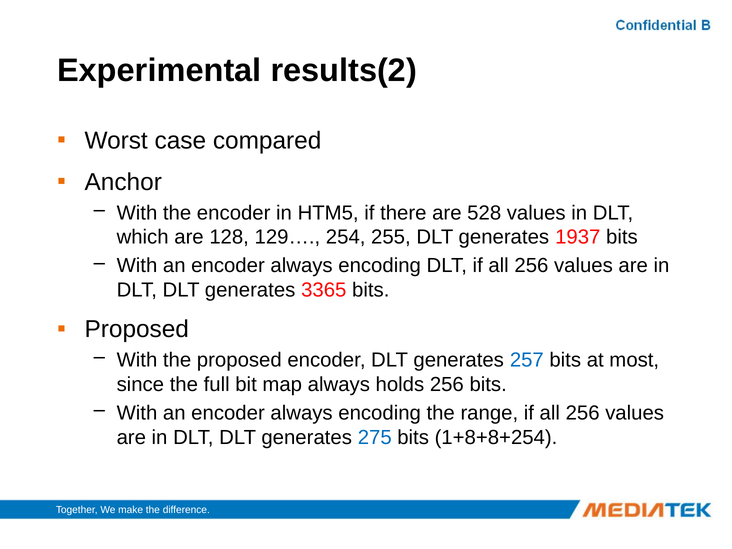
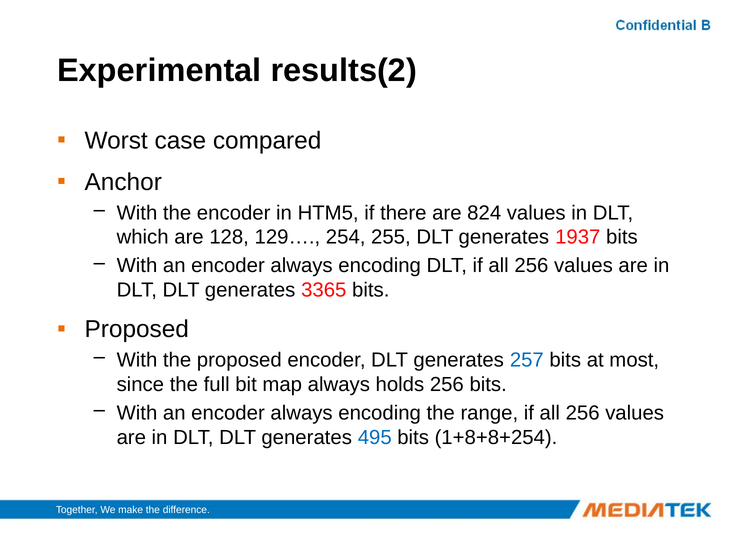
528: 528 -> 824 (484, 213)
275: 275 -> 495 (375, 437)
